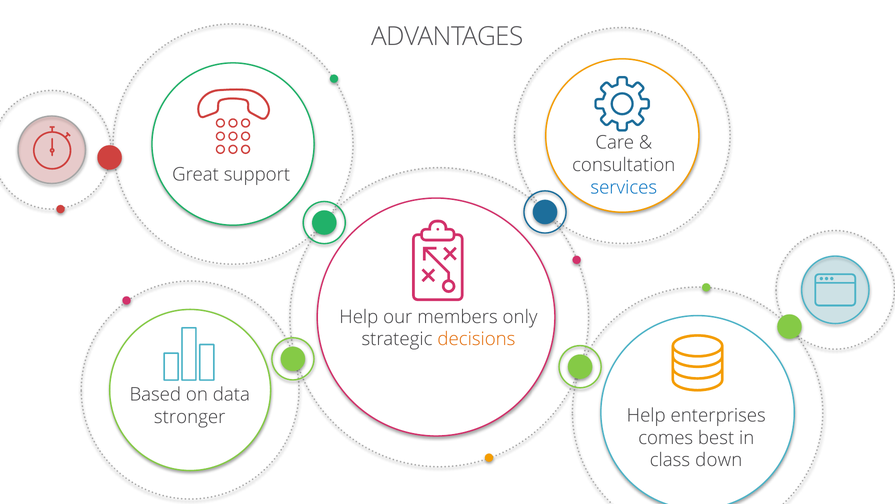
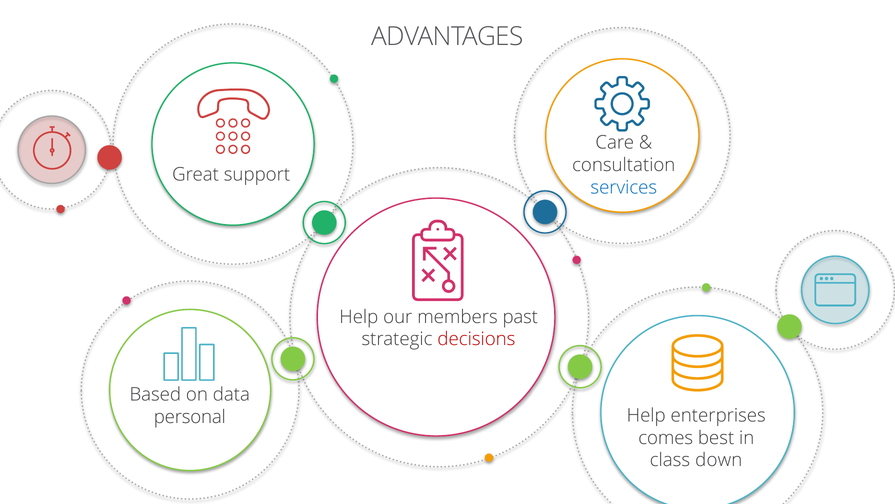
only: only -> past (520, 317)
decisions colour: orange -> red (476, 339)
stronger: stronger -> personal (190, 417)
